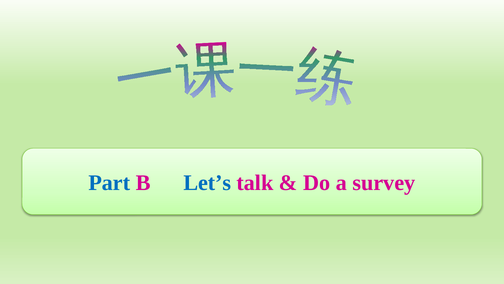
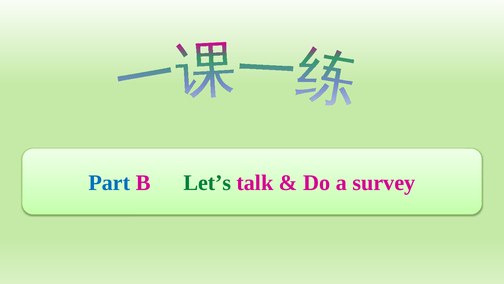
Let’s colour: blue -> green (207, 183)
